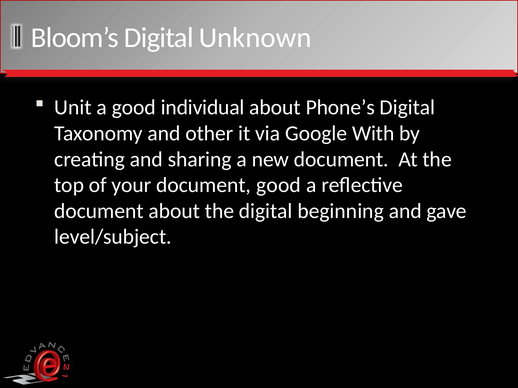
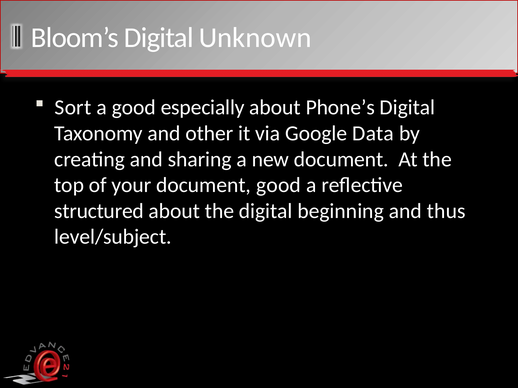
Unit: Unit -> Sort (73, 108)
individual: individual -> especially (203, 108)
With: With -> Data (373, 134)
document: document -> structured (99, 211)
gave: gave -> thus (446, 211)
